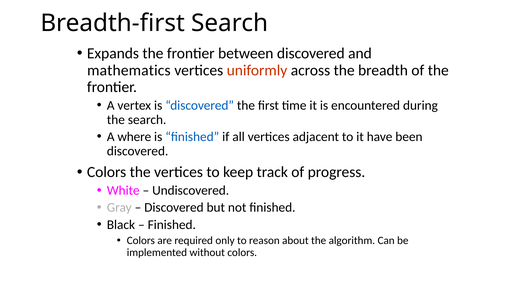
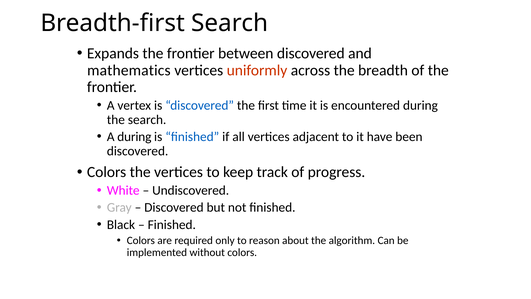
A where: where -> during (134, 137)
